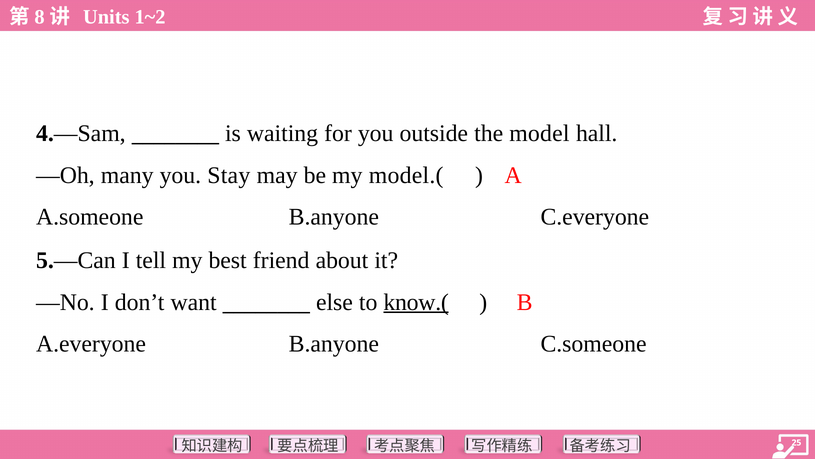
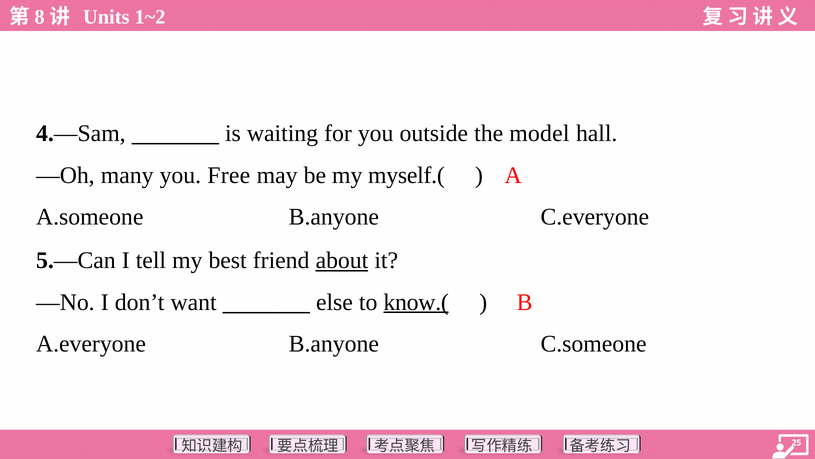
Stay: Stay -> Free (229, 175)
model.(: model.( -> myself.( (406, 175)
about underline: none -> present (342, 260)
